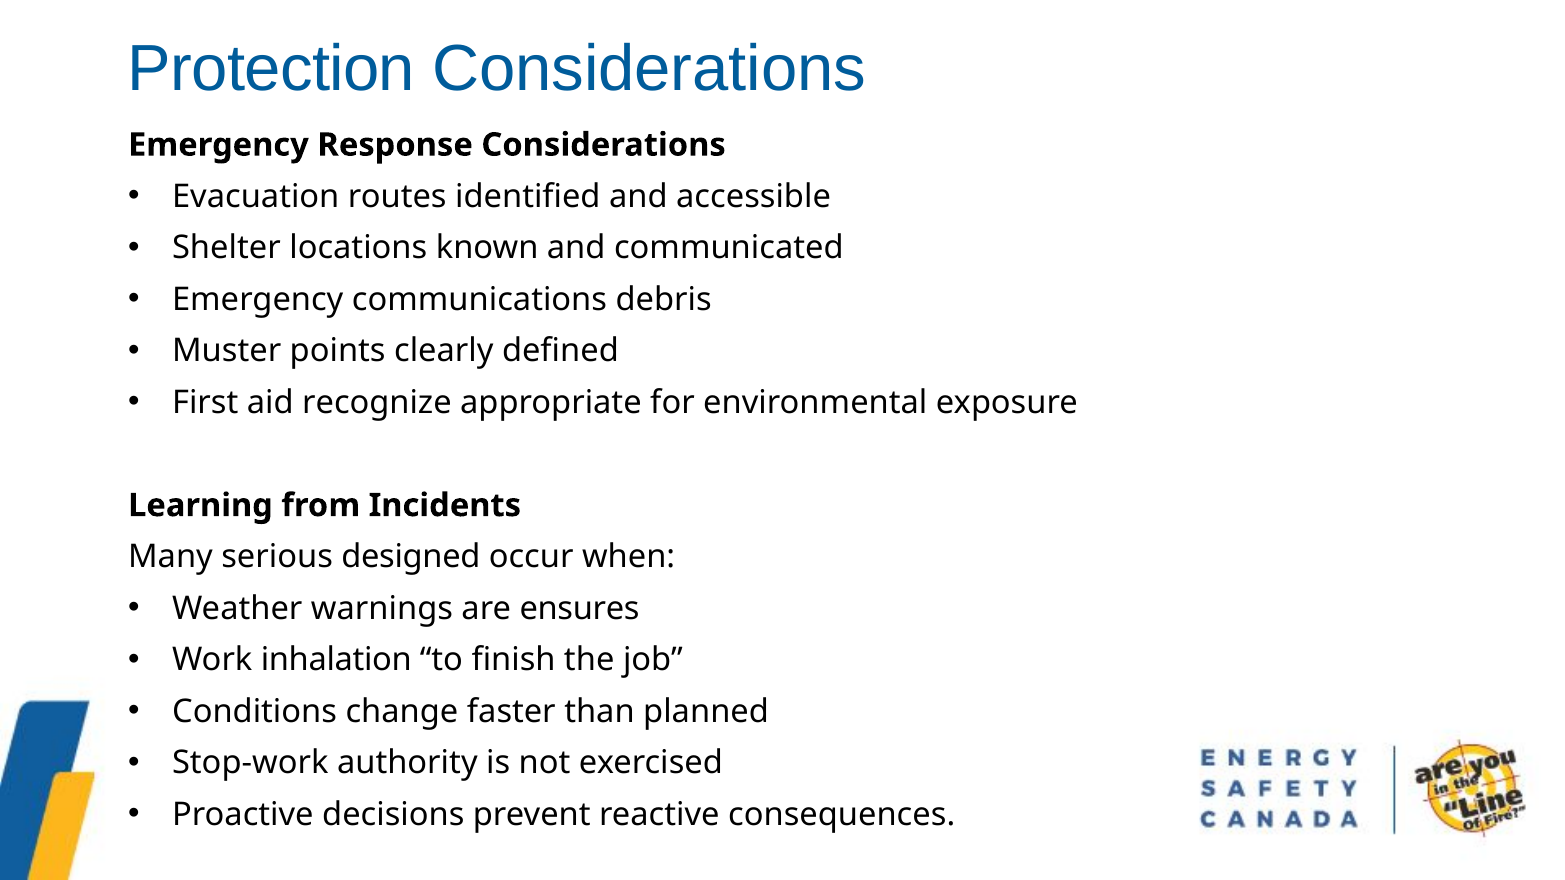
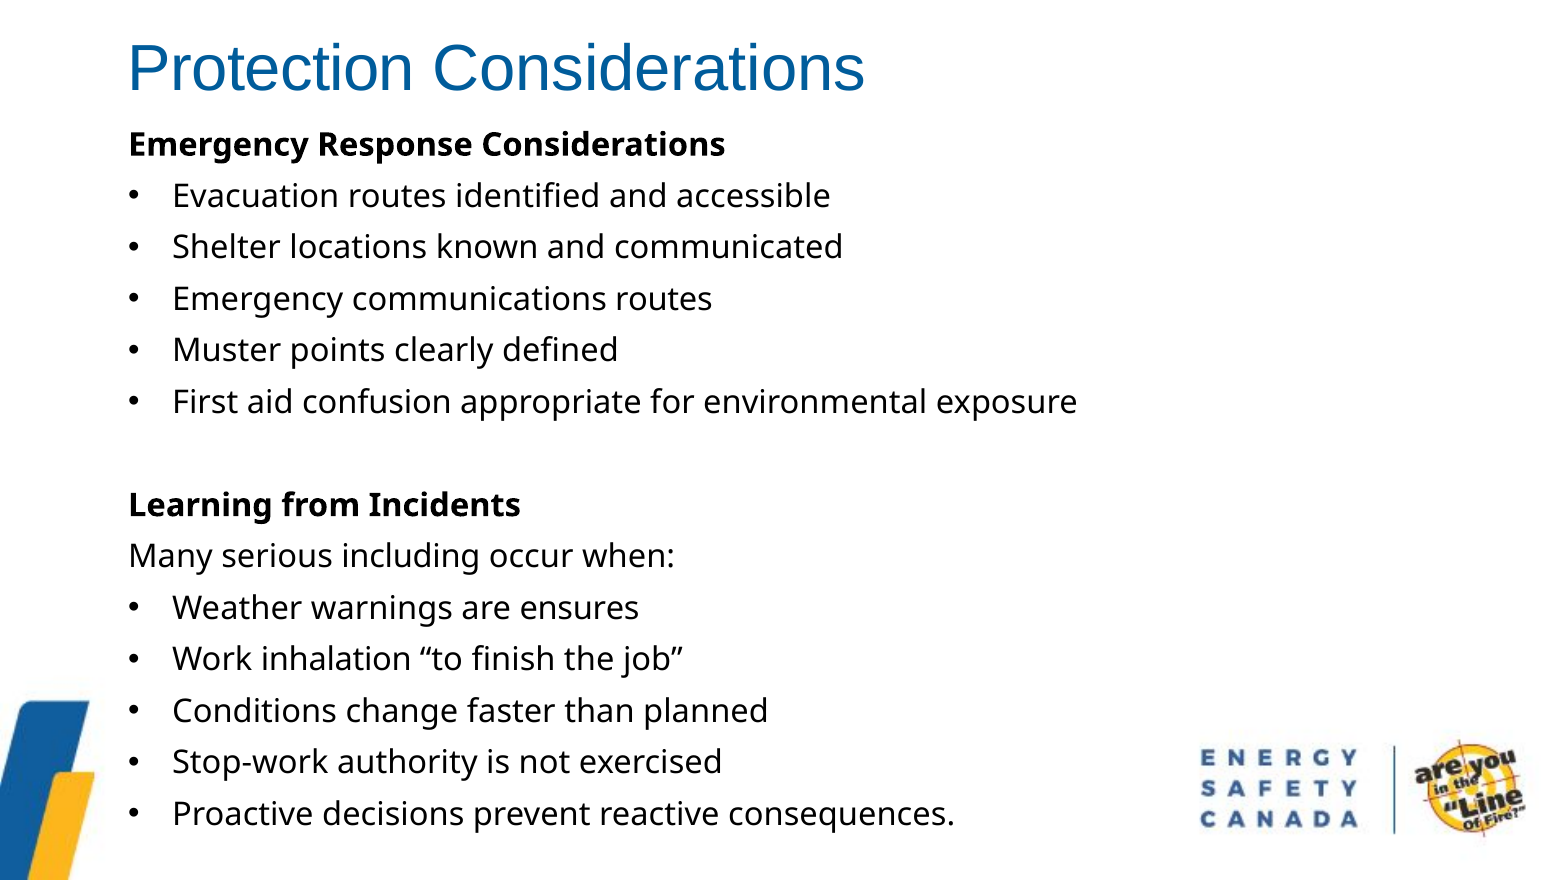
communications debris: debris -> routes (664, 300)
recognize: recognize -> confusion (377, 403)
designed: designed -> including (411, 557)
